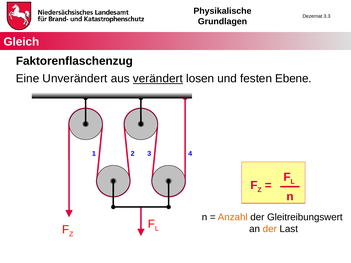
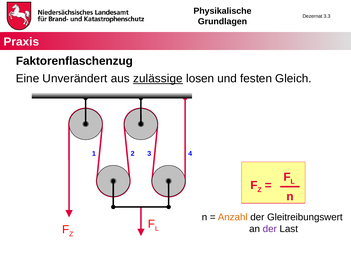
Gleich: Gleich -> Praxis (21, 42)
verändert: verändert -> zulässige (158, 79)
Ebene: Ebene -> Gleich (293, 79)
der colour: orange -> purple (270, 229)
